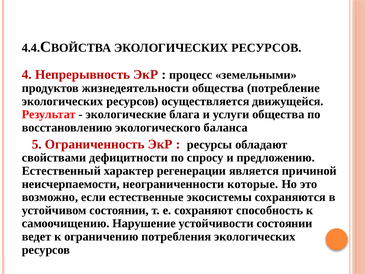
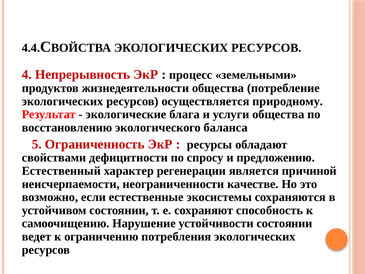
движущейся: движущейся -> природному (288, 101)
которые: которые -> качестве (253, 184)
